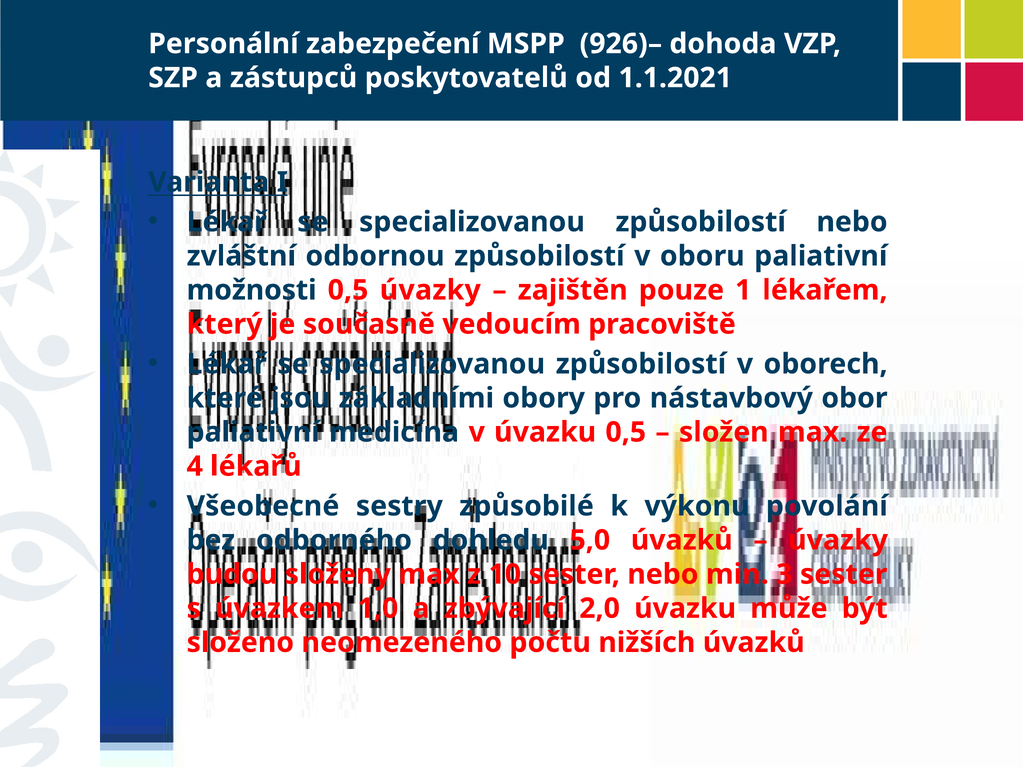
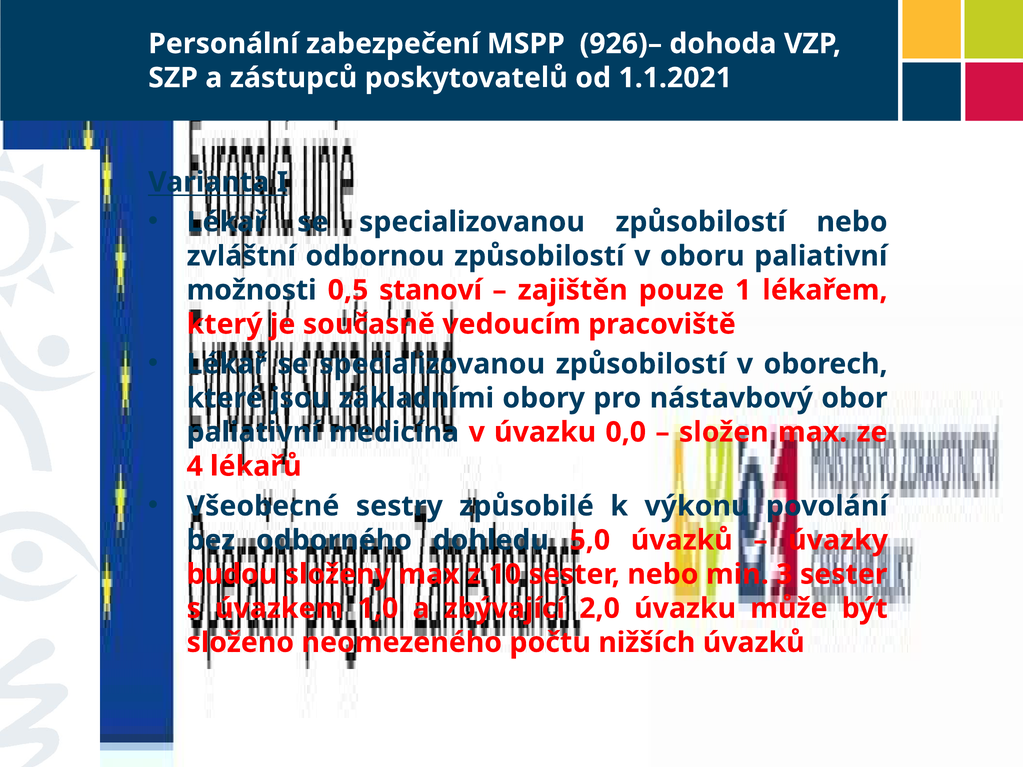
0,5 úvazky: úvazky -> stanoví (431, 290)
úvazku 0,5: 0,5 -> 0,0 (626, 432)
